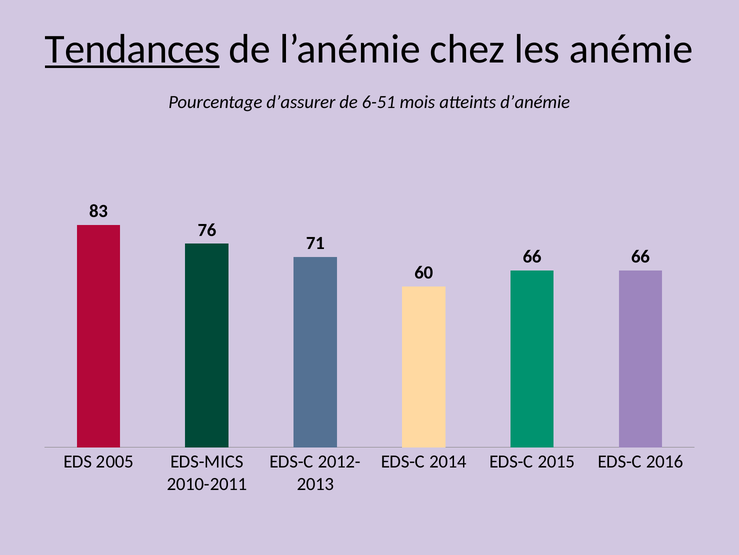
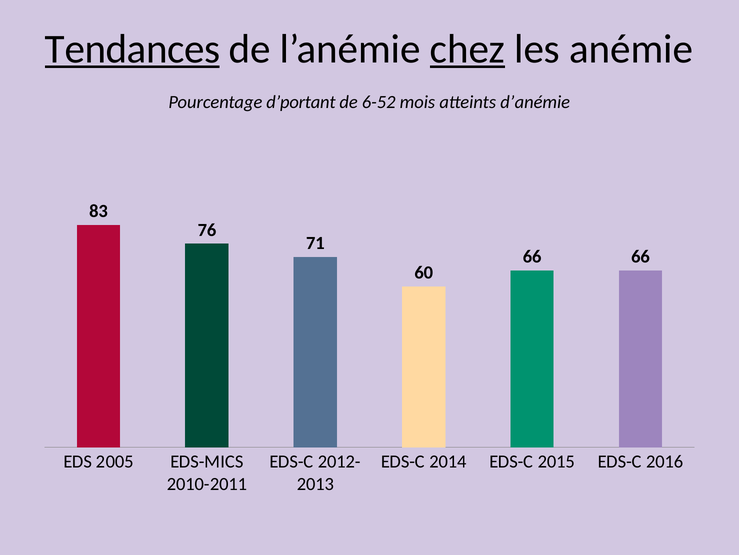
chez underline: none -> present (467, 49)
d’assurer: d’assurer -> d’portant (301, 102)
6-51: 6-51 -> 6-52 (379, 102)
